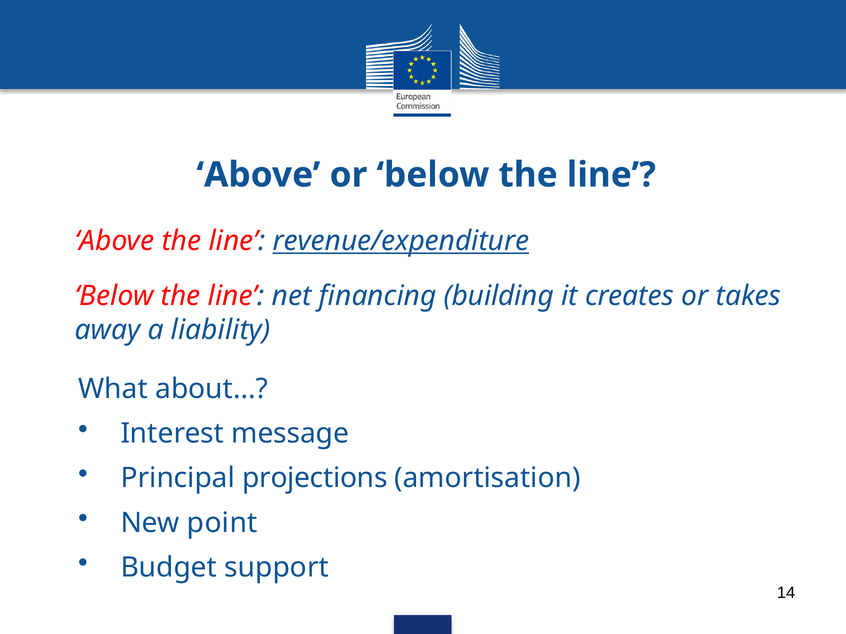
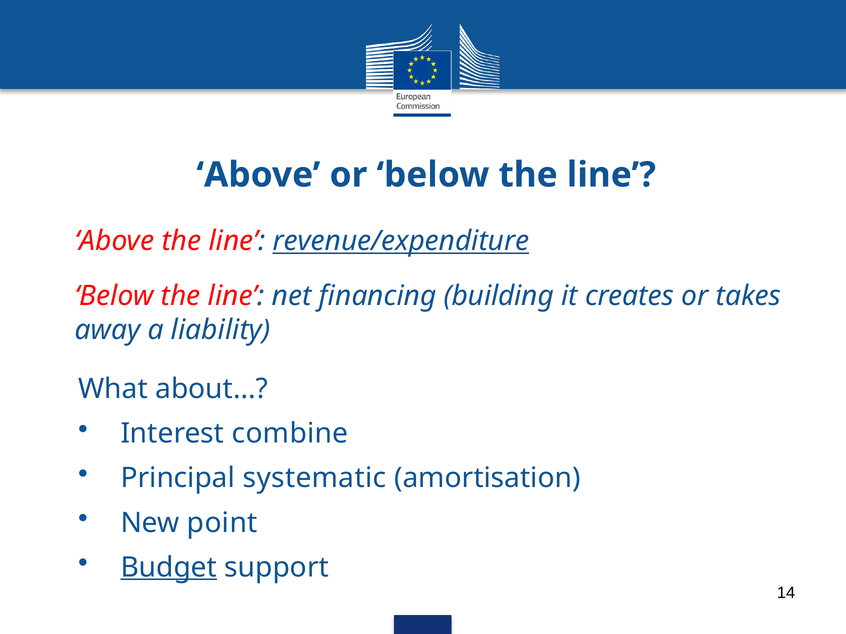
message: message -> combine (290, 434)
projections: projections -> systematic (315, 479)
Budget underline: none -> present (169, 568)
